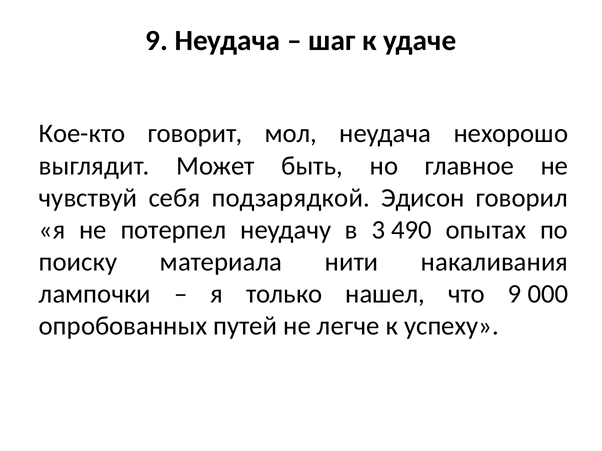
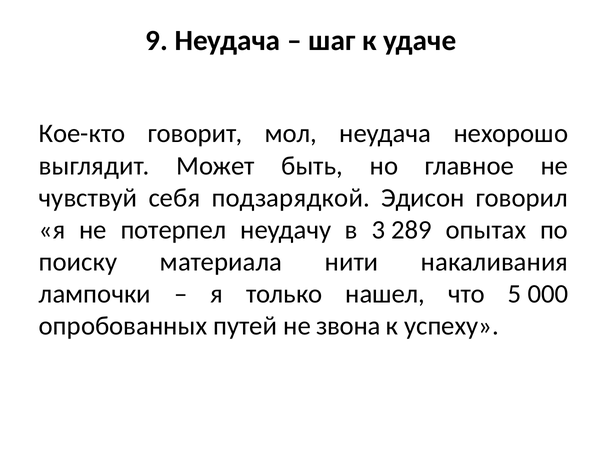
490: 490 -> 289 (412, 230)
что 9: 9 -> 5 (515, 294)
легче: легче -> звона (348, 326)
